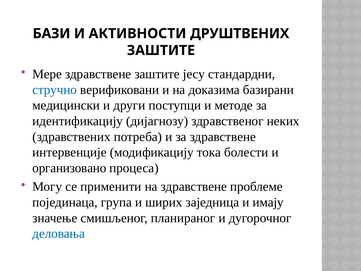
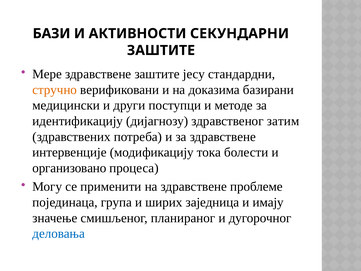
ДРУШТВЕНИХ: ДРУШТВЕНИХ -> СЕКУНДАРНИ (240, 33)
стручно colour: blue -> orange (55, 90)
неких: неких -> затим (283, 121)
